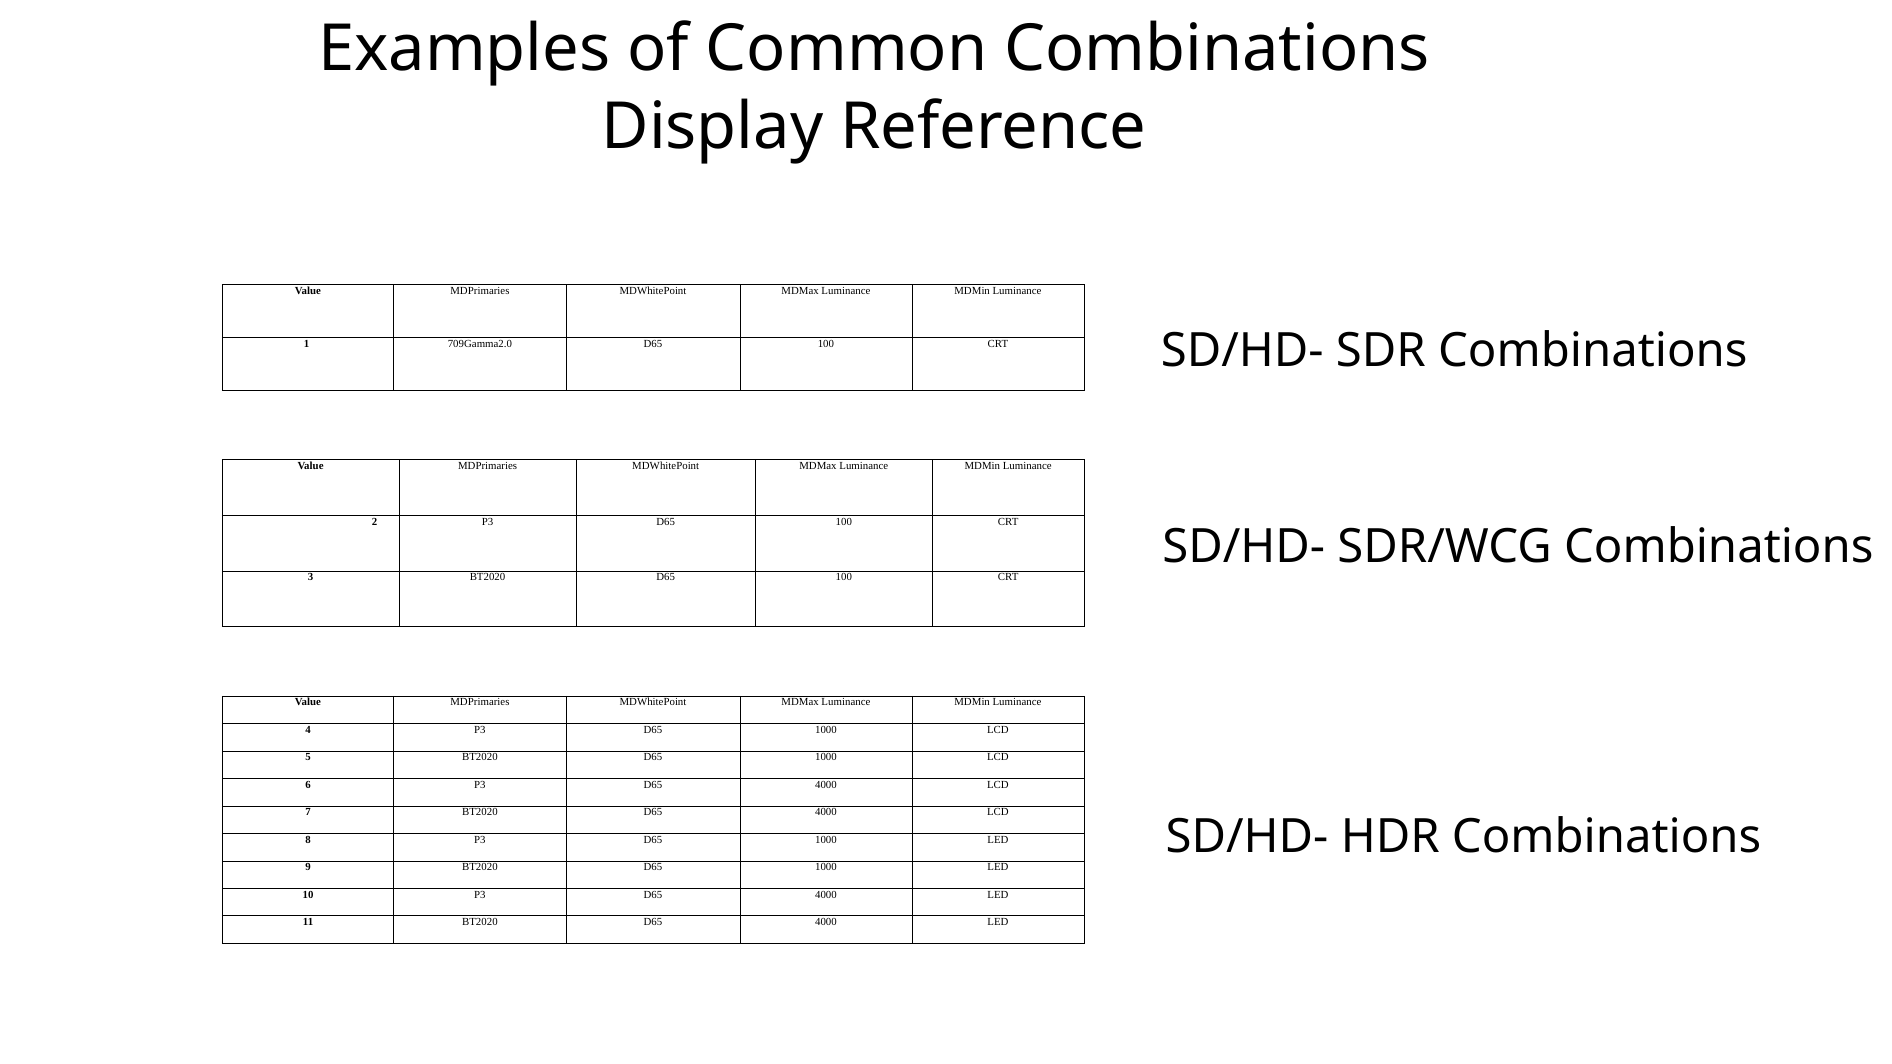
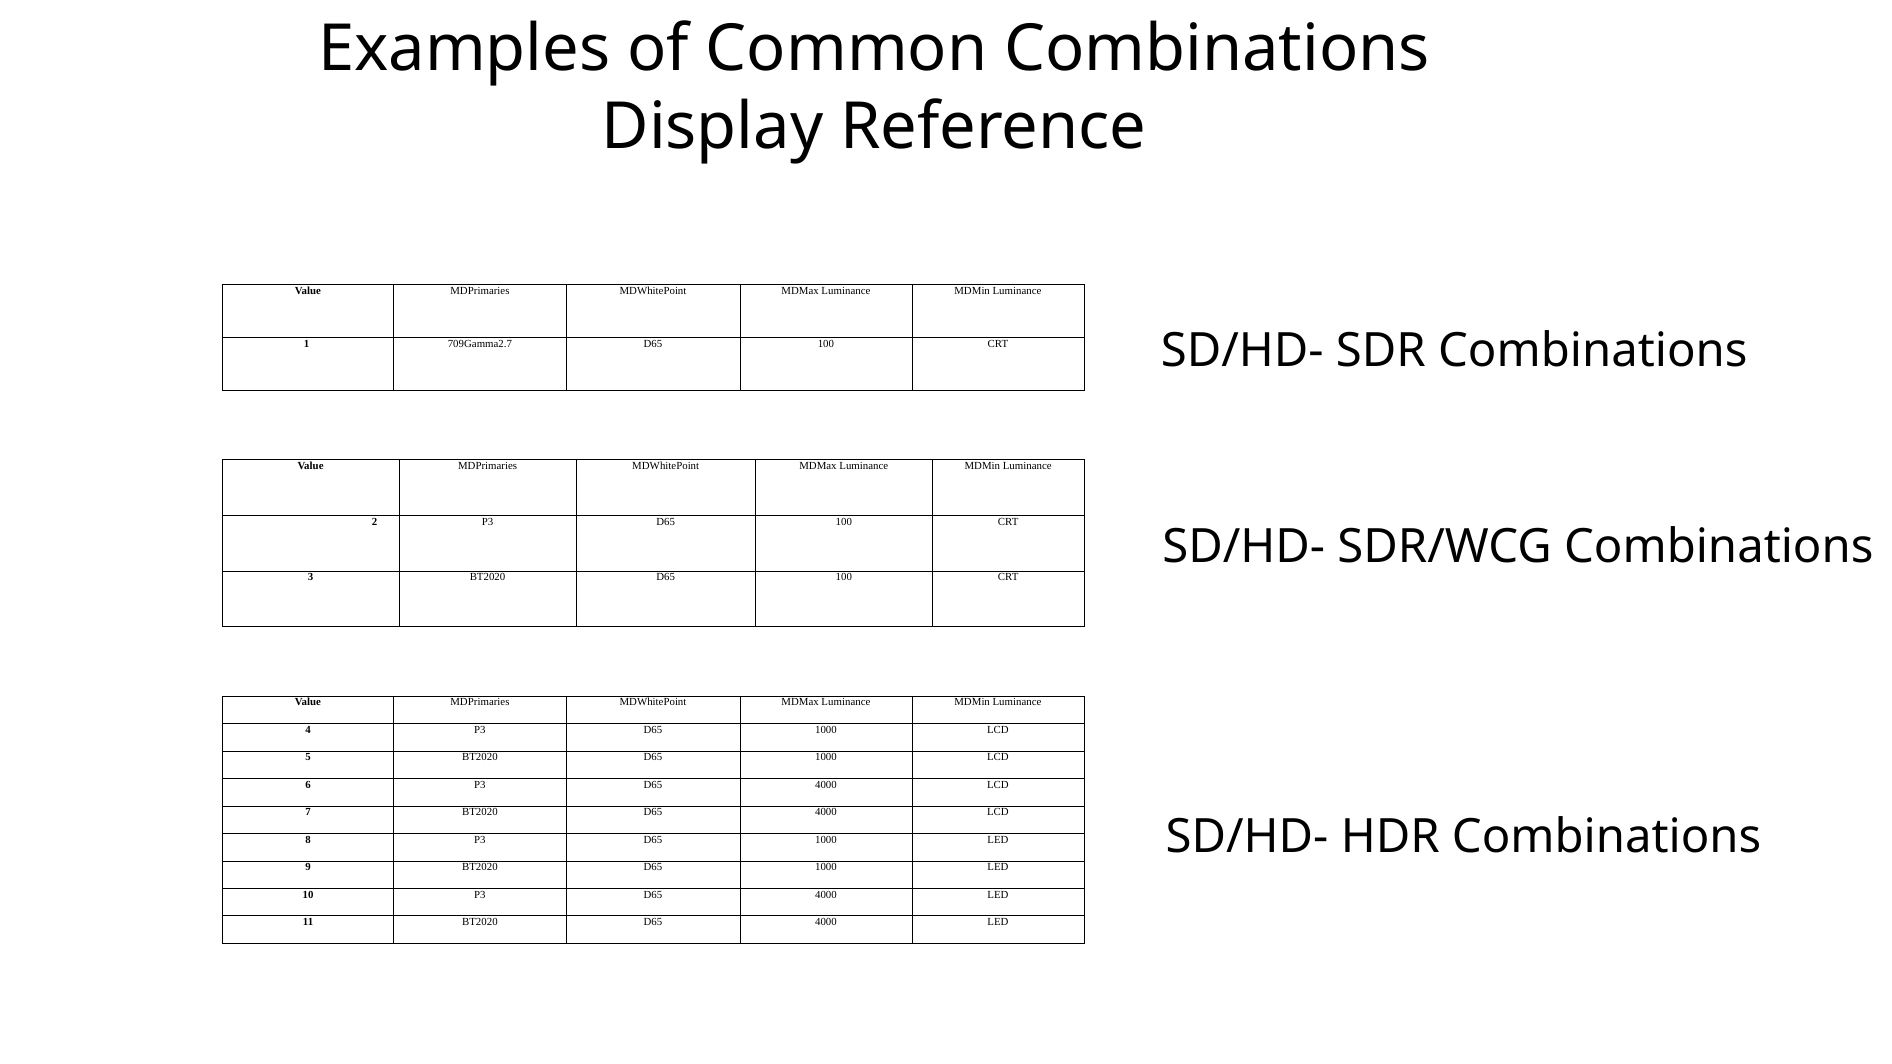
709Gamma2.0: 709Gamma2.0 -> 709Gamma2.7 (480, 344)
